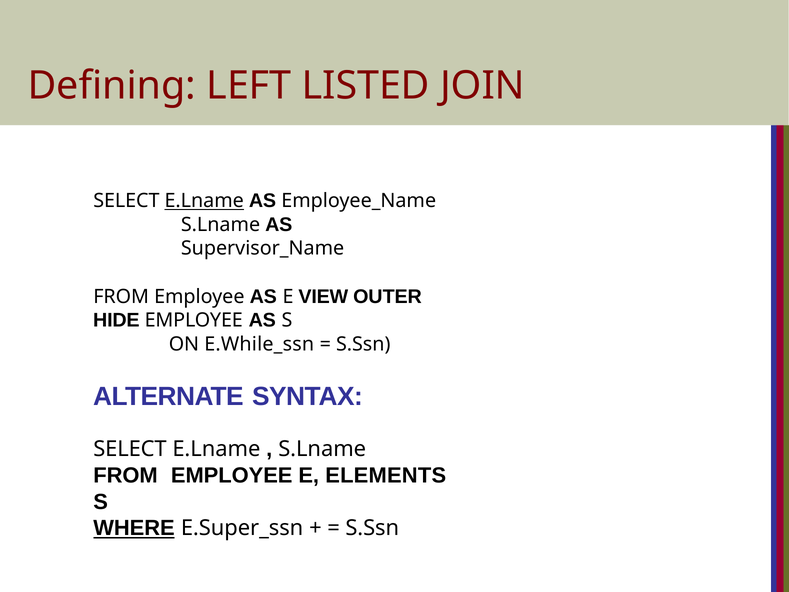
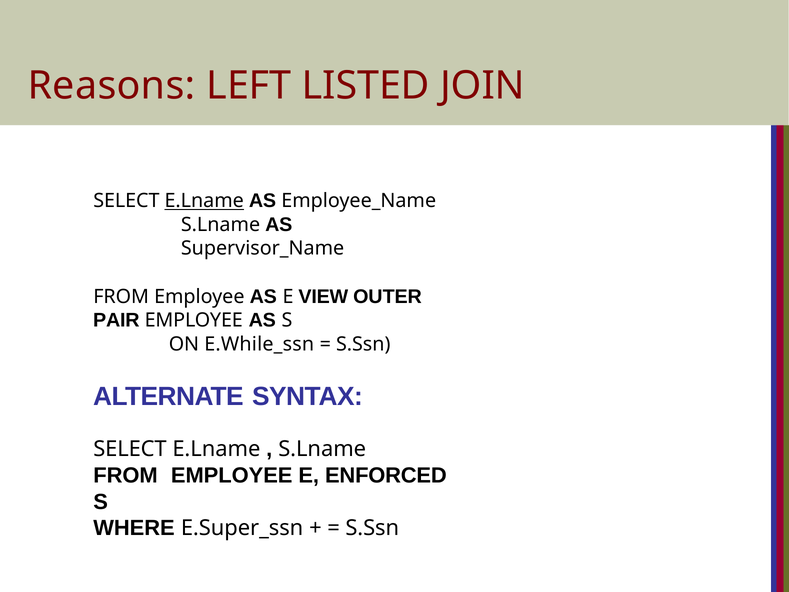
Defining: Defining -> Reasons (112, 86)
HIDE: HIDE -> PAIR (116, 320)
ELEMENTS: ELEMENTS -> ENFORCED (386, 475)
WHERE underline: present -> none (134, 528)
